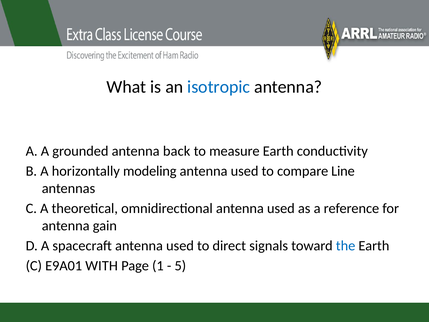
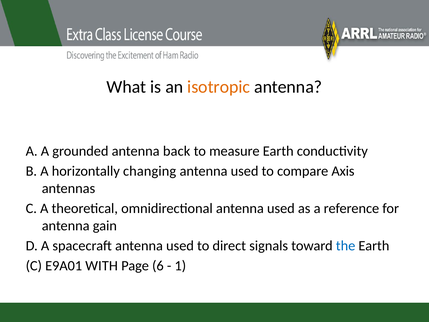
isotropic colour: blue -> orange (219, 87)
modeling: modeling -> changing (150, 171)
Line: Line -> Axis (343, 171)
1: 1 -> 6 (158, 265)
5: 5 -> 1 (180, 265)
